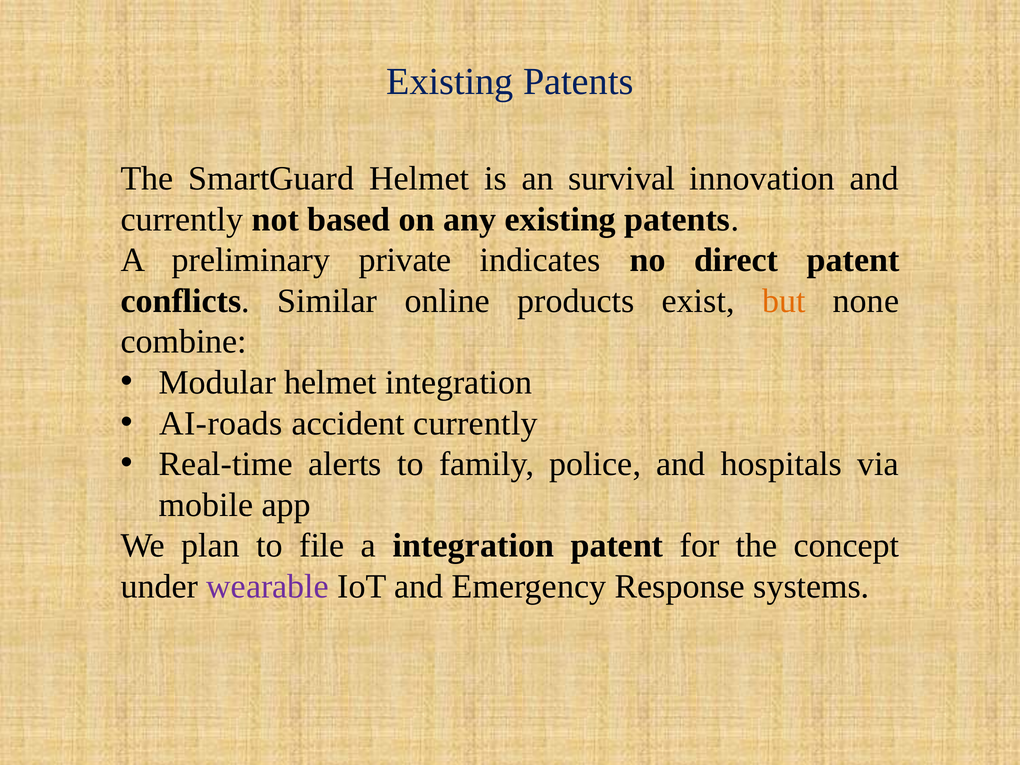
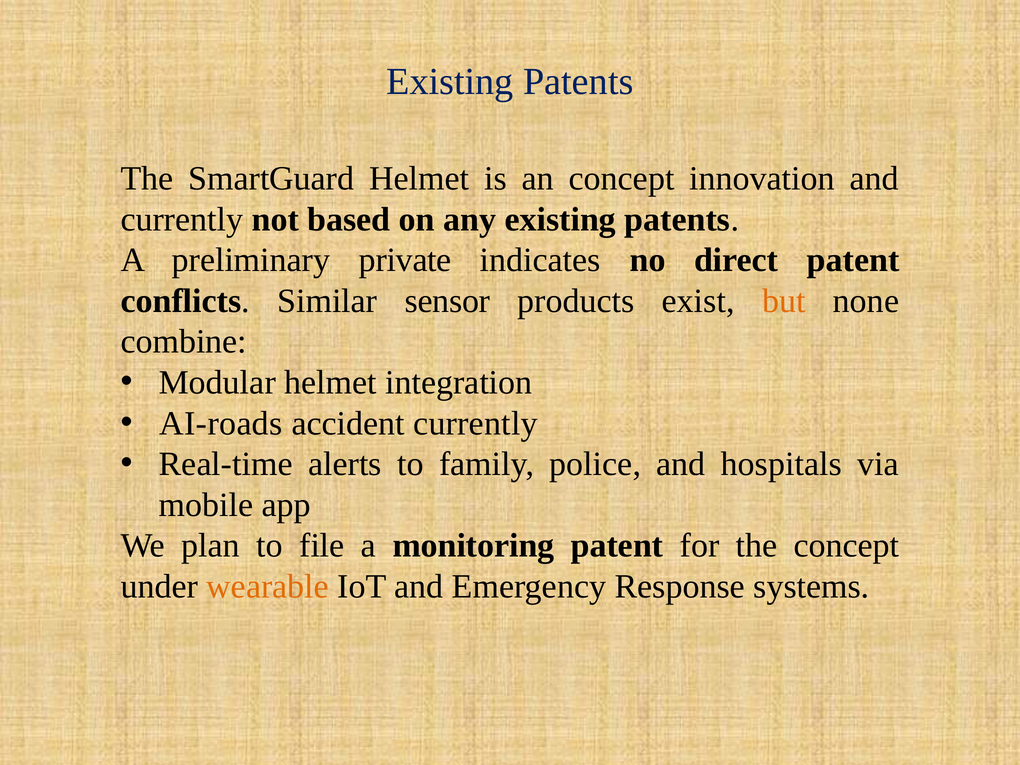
an survival: survival -> concept (622, 179)
online: online -> sensor (447, 301)
a integration: integration -> monitoring (473, 546)
wearable colour: purple -> orange (268, 587)
